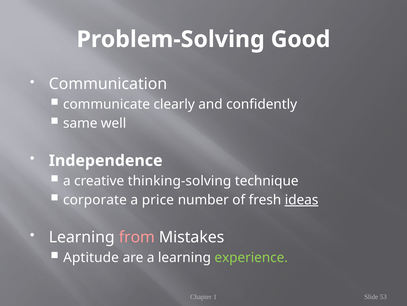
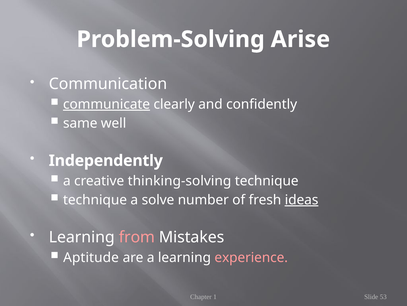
Good: Good -> Arise (300, 39)
communicate underline: none -> present (107, 104)
Independence: Independence -> Independently (106, 160)
corporate: corporate -> technique (95, 199)
price: price -> solve (158, 199)
experience colour: light green -> pink (251, 257)
